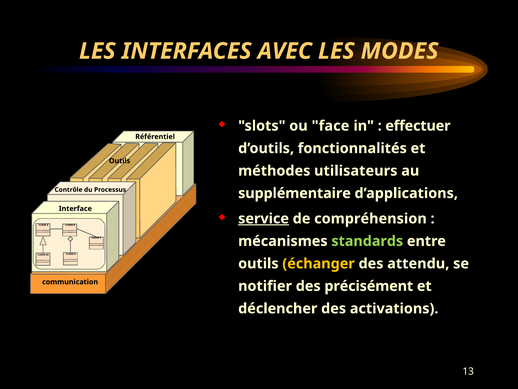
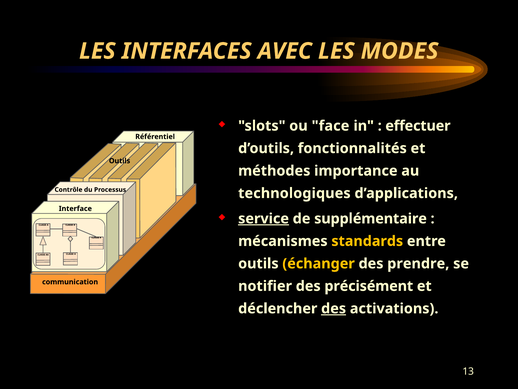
utilisateurs: utilisateurs -> importance (356, 171)
supplémentaire: supplémentaire -> technologiques (294, 193)
compréhension: compréhension -> supplémentaire (371, 218)
standards colour: light green -> yellow (367, 241)
attendu: attendu -> prendre (418, 263)
des underline: none -> present (334, 308)
